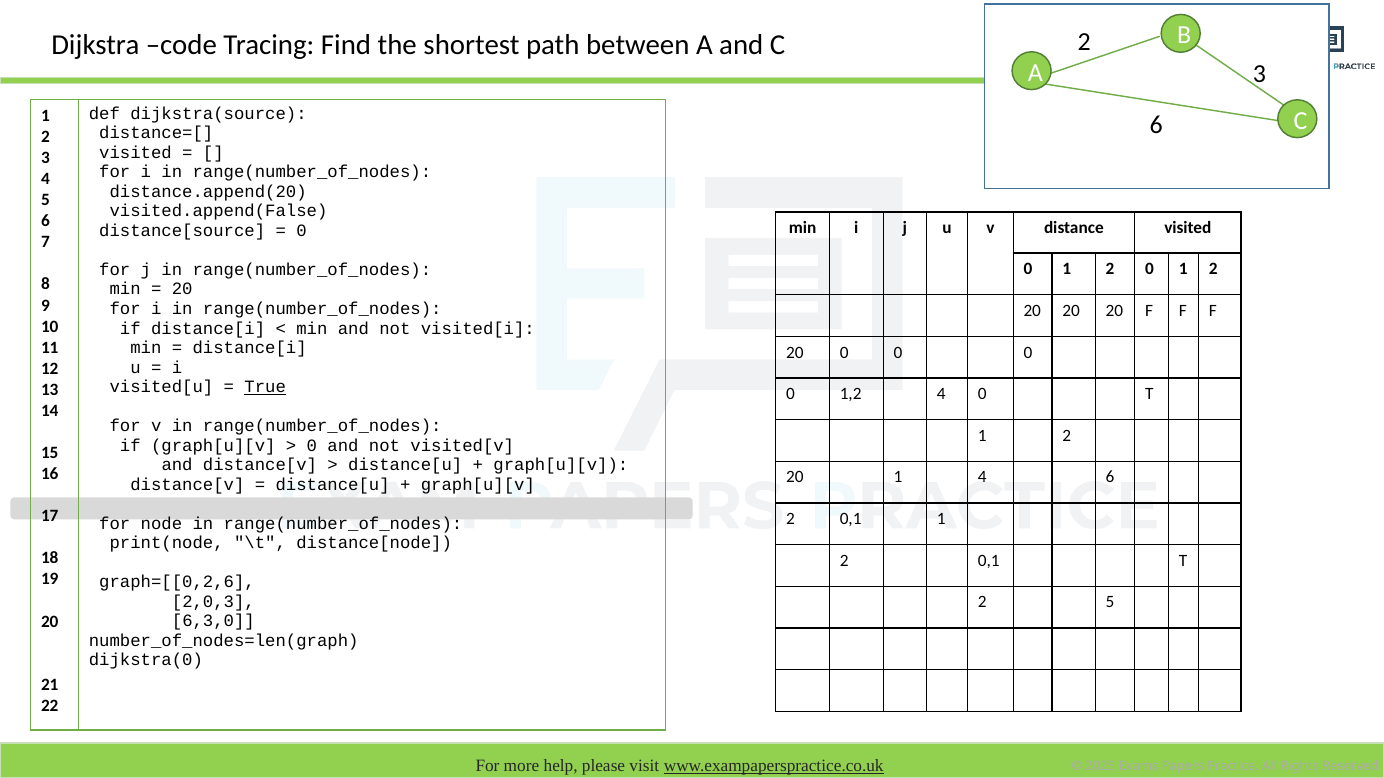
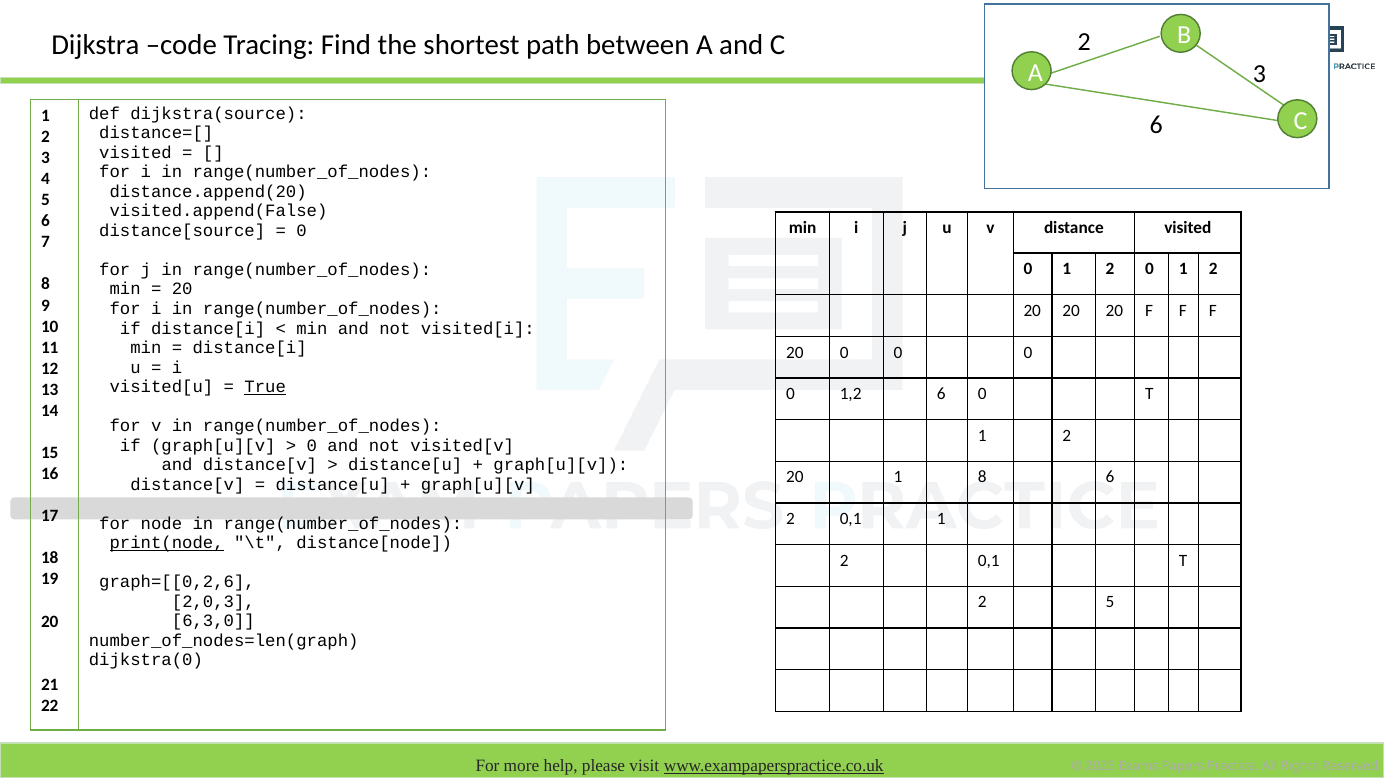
1,2 4: 4 -> 6 (941, 394)
1 4: 4 -> 8 (982, 478)
print(node underline: none -> present (167, 543)
